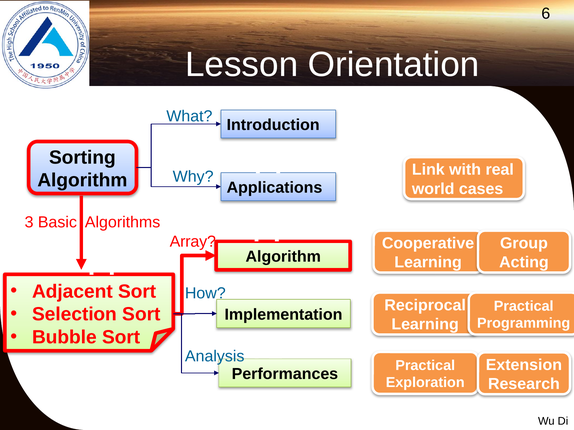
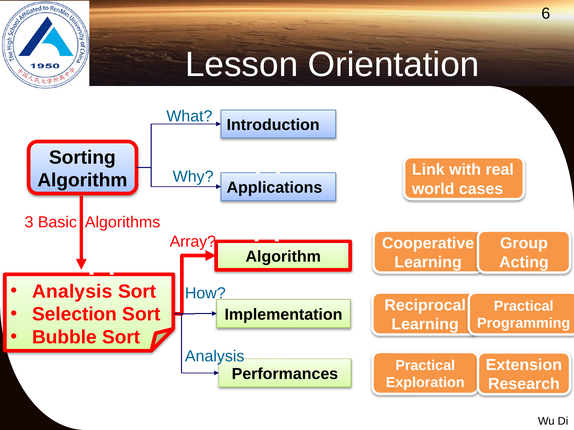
Adjacent: Adjacent -> Analysis (72, 292)
